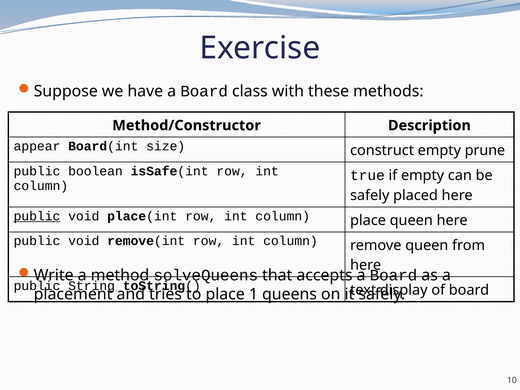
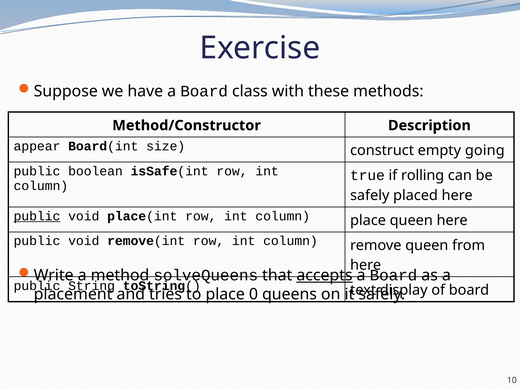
prune: prune -> going (485, 150)
if empty: empty -> rolling (423, 175)
accepts underline: none -> present (324, 275)
1: 1 -> 0 (253, 294)
